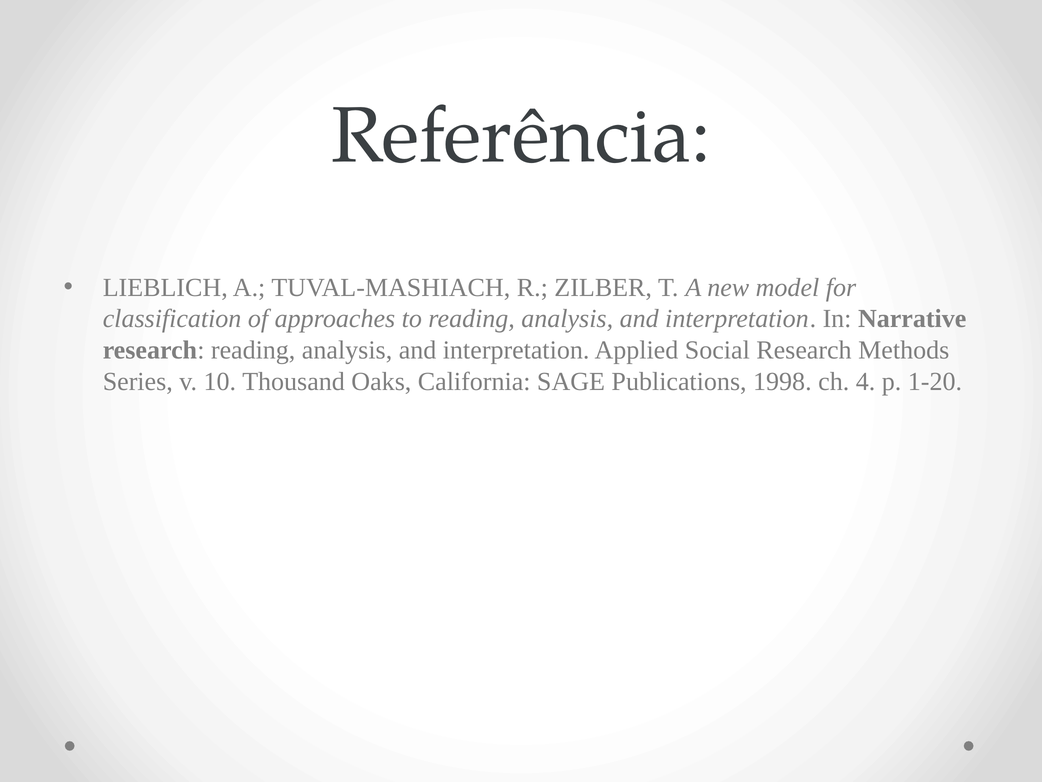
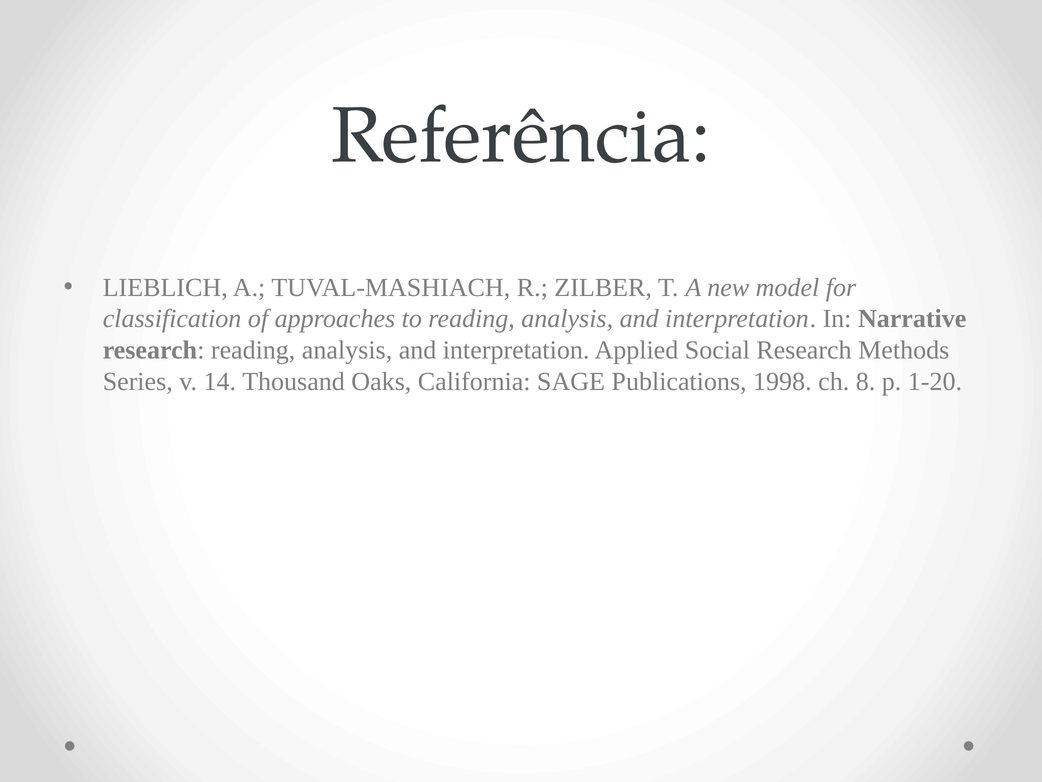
10: 10 -> 14 (220, 381)
4: 4 -> 8 (866, 381)
